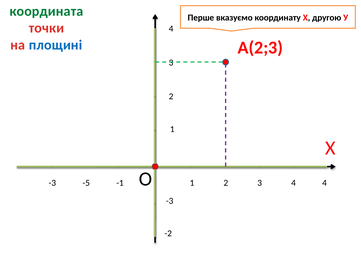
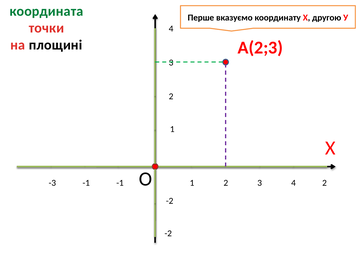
площині colour: blue -> black (56, 45)
1 2 3 4: 4 -> 2 (325, 183)
-5: -5 -> -1 (86, 183)
-3: -3 -> -2 (170, 201)
